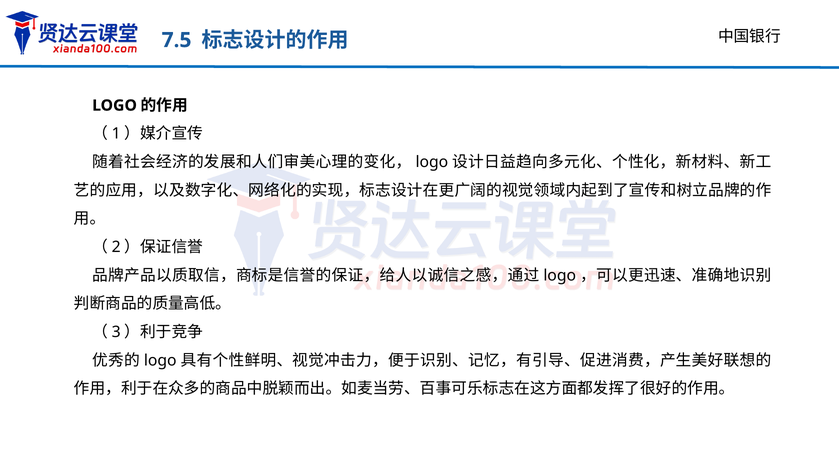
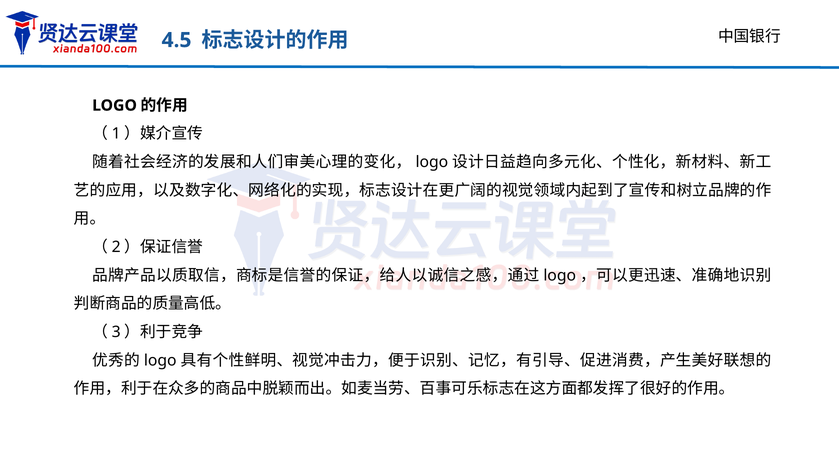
7.5: 7.5 -> 4.5 (177, 40)
